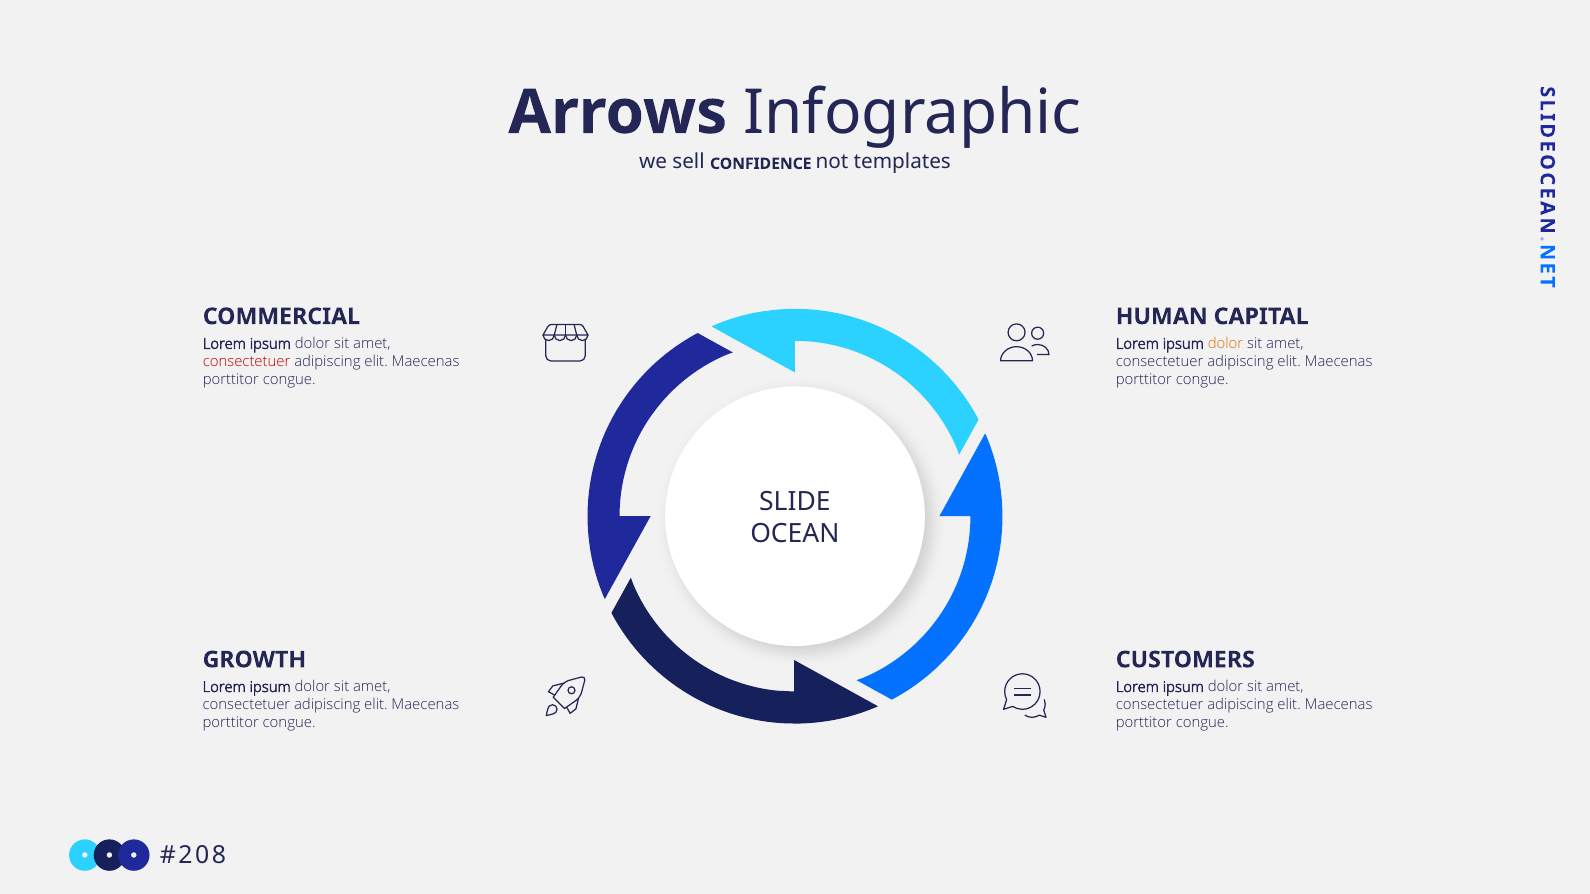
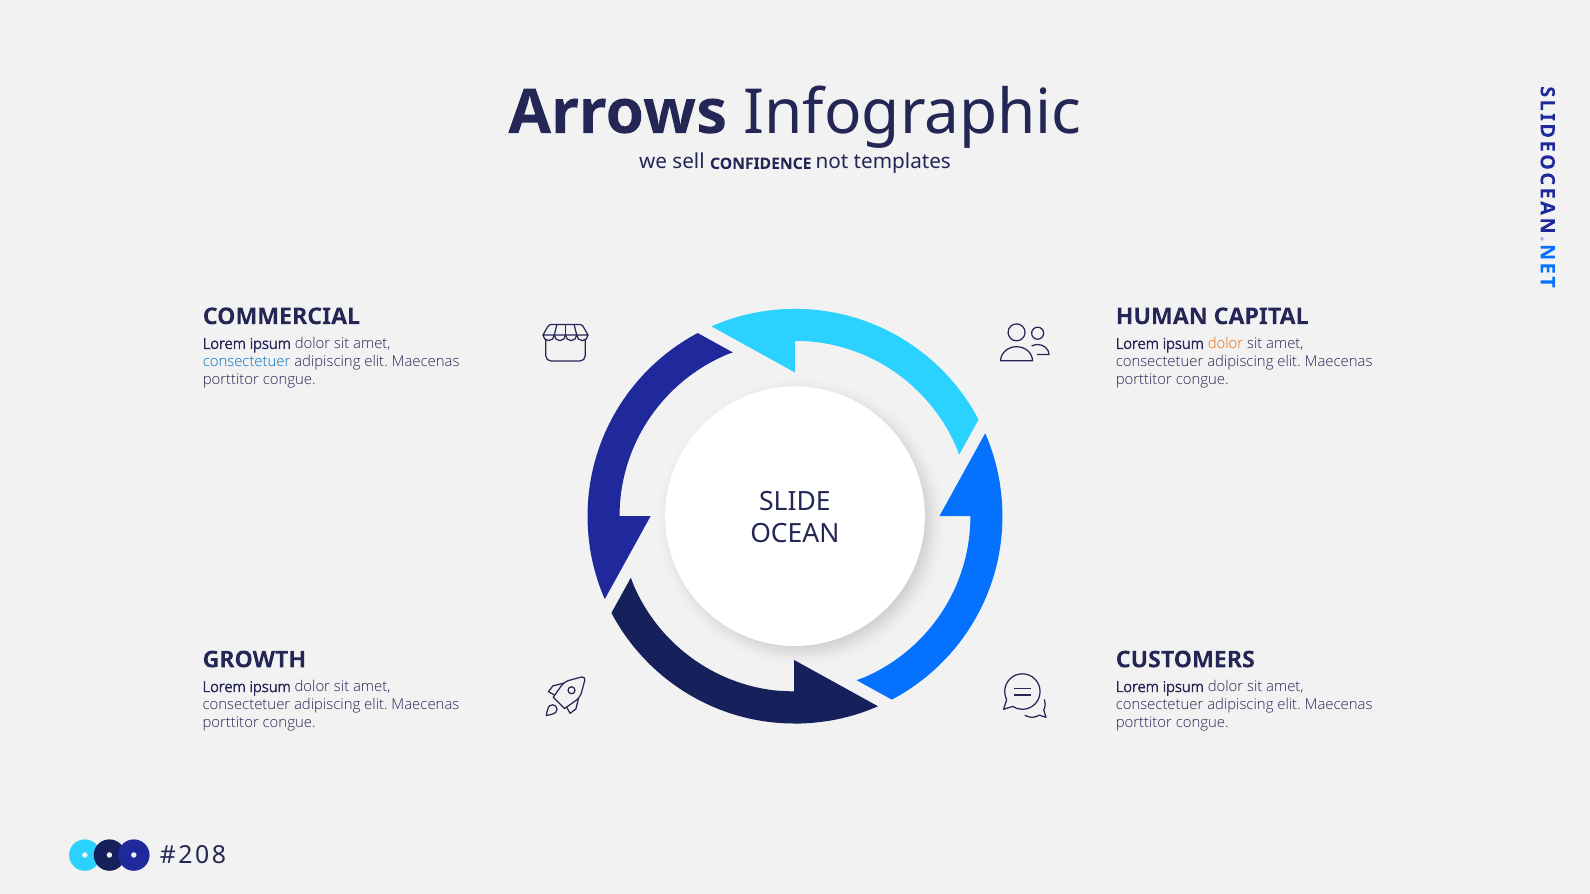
consectetuer colour: red -> blue (247, 362)
